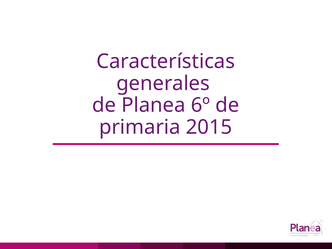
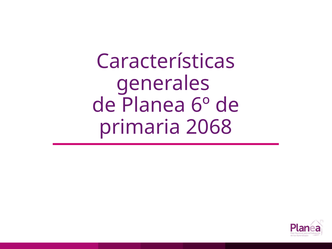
2015: 2015 -> 2068 (209, 127)
